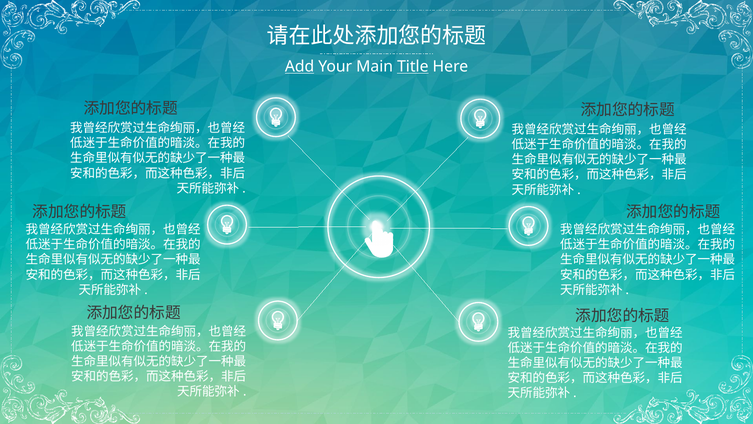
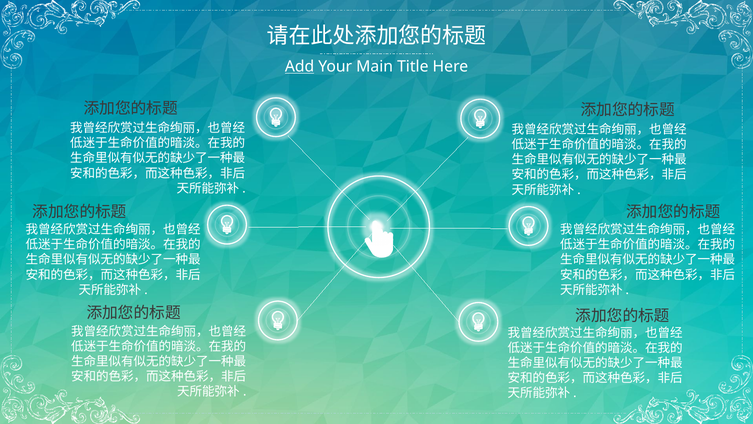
Title underline: present -> none (413, 66)
